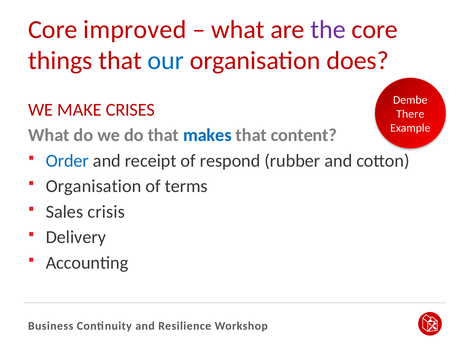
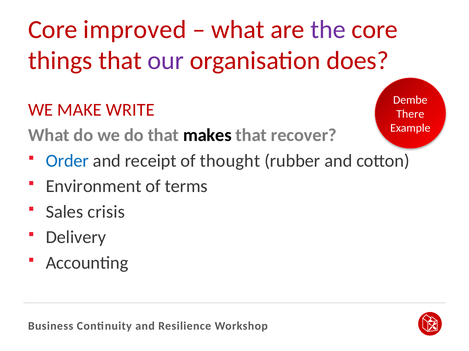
our colour: blue -> purple (166, 61)
CRISES: CRISES -> WRITE (130, 110)
makes colour: blue -> black (207, 136)
content: content -> recover (304, 136)
respond: respond -> thought (230, 161)
Organisation: Organisation -> Environment (94, 187)
